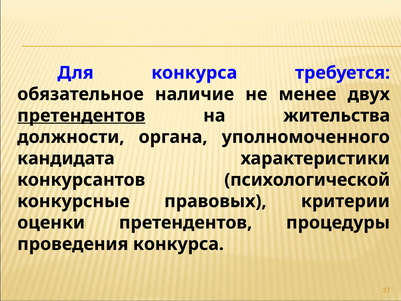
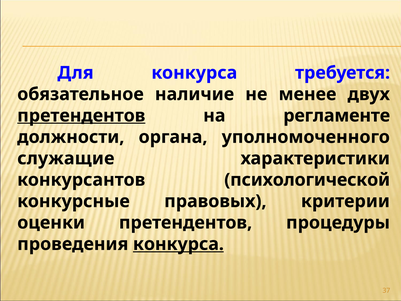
жительства: жительства -> регламенте (337, 116)
кандидата: кандидата -> служащие (66, 158)
конкурса underline: none -> present (178, 244)
